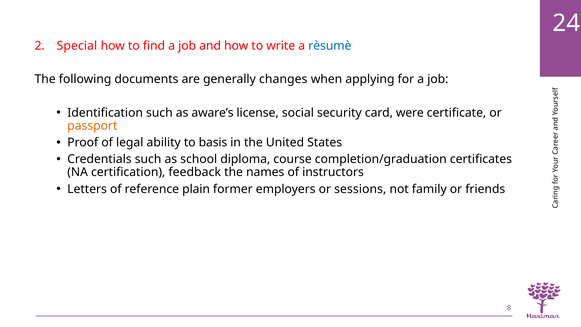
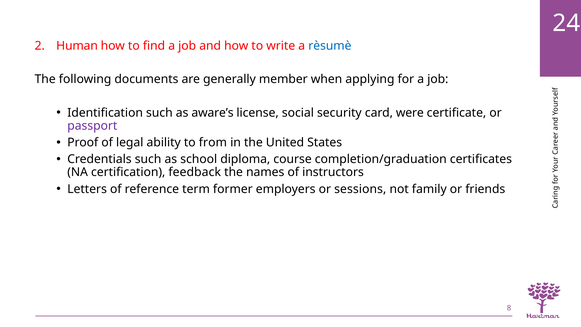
Special: Special -> Human (77, 46)
changes: changes -> member (283, 79)
passport colour: orange -> purple (92, 126)
basis: basis -> from (213, 142)
plain: plain -> term (196, 189)
